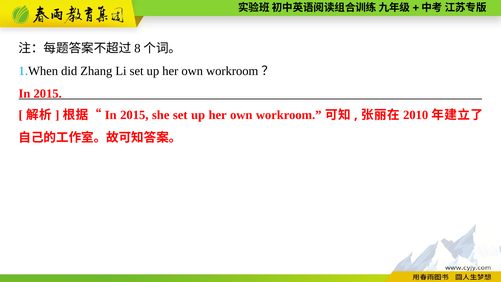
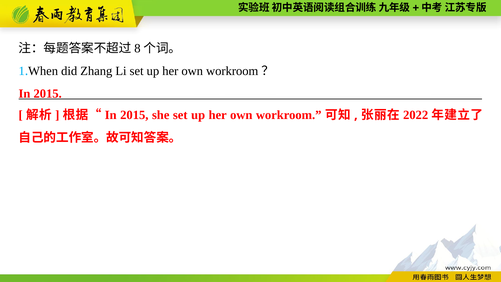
2010: 2010 -> 2022 (416, 115)
